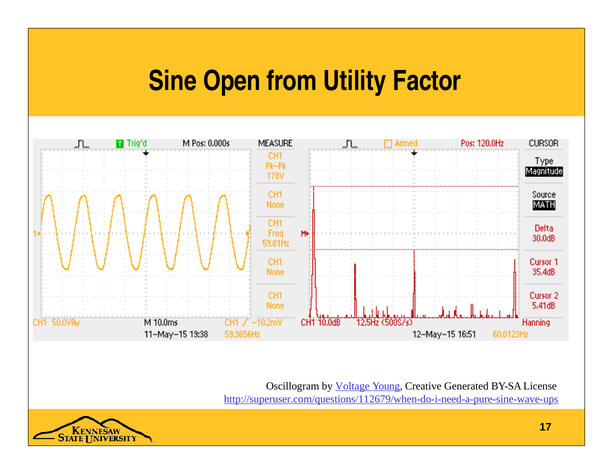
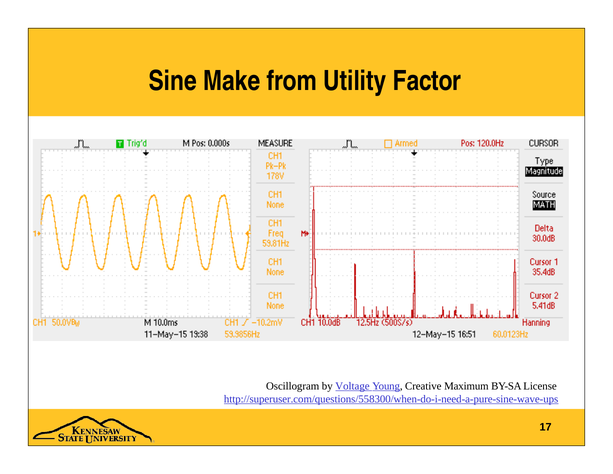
Open: Open -> Make (232, 81)
Generated: Generated -> Maximum (466, 386)
http://superuser.com/questions/112679/when-do-i-need-a-pure-sine-wave-ups: http://superuser.com/questions/112679/when-do-i-need-a-pure-sine-wave-ups -> http://superuser.com/questions/558300/when-do-i-need-a-pure-sine-wave-ups (391, 399)
